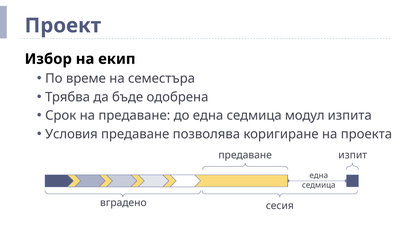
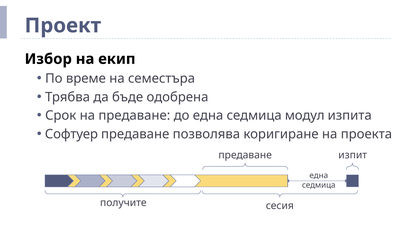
Условия: Условия -> Софтуер (71, 134)
вградено: вградено -> получите (123, 203)
